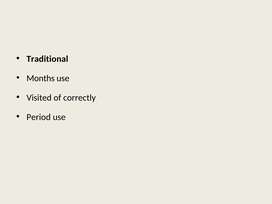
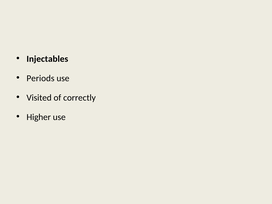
Traditional: Traditional -> Injectables (47, 59)
Months: Months -> Periods (40, 78)
Period: Period -> Higher (39, 117)
